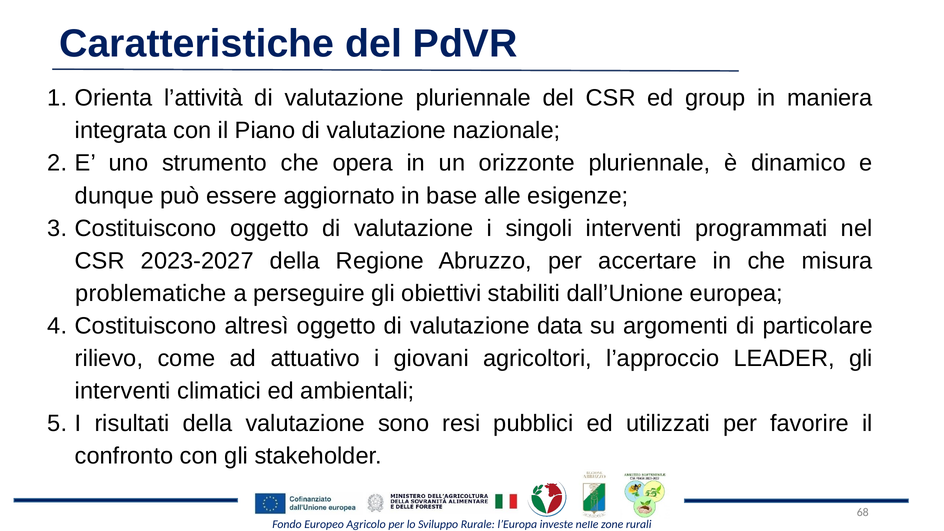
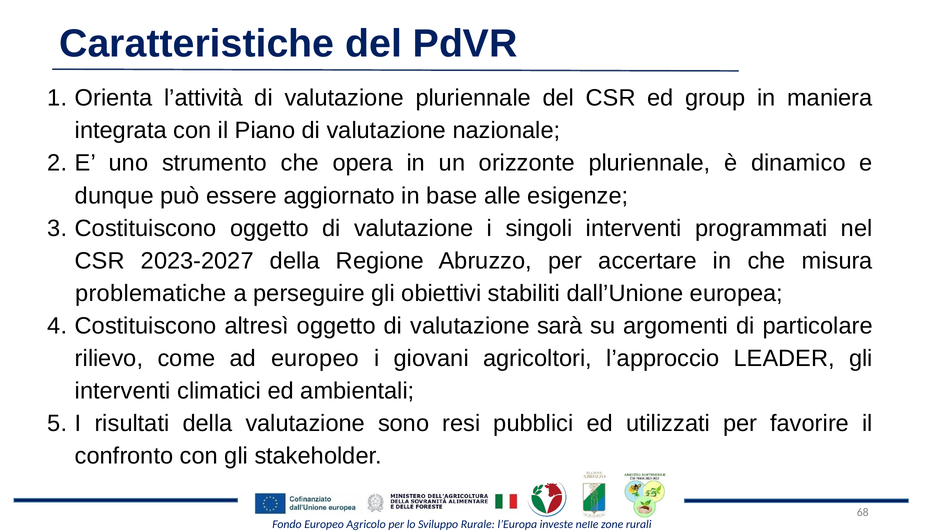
data: data -> sarà (560, 326)
ad attuativo: attuativo -> europeo (315, 358)
